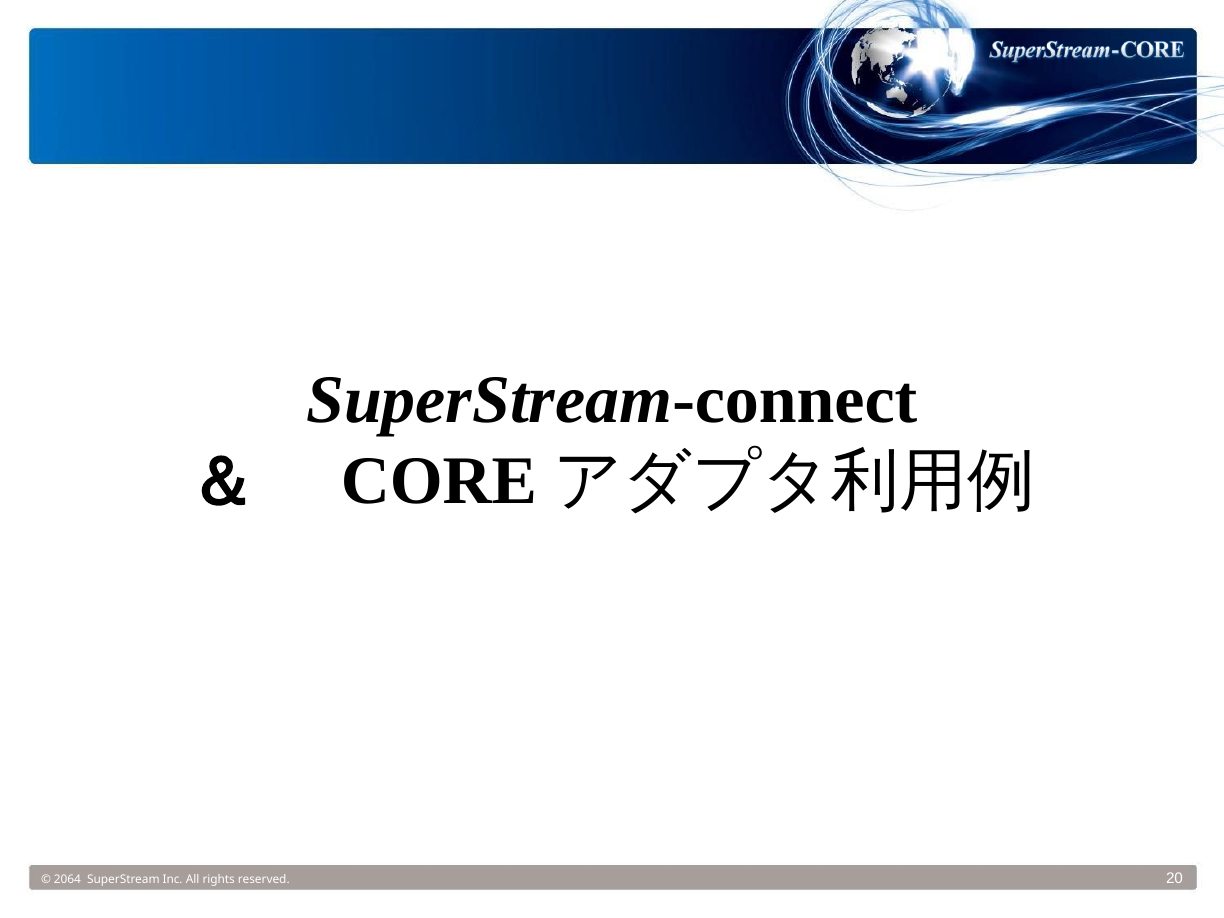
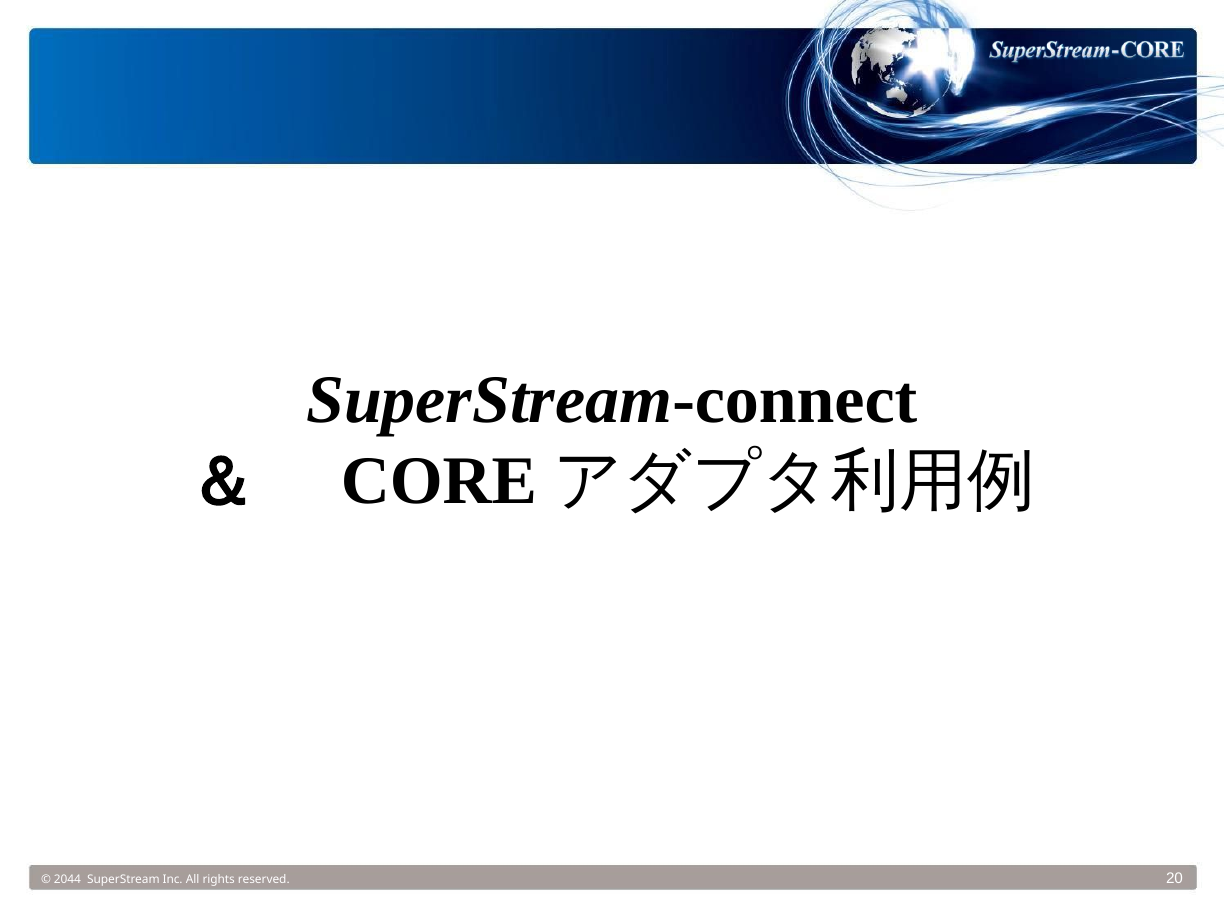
2064: 2064 -> 2044 (67, 879)
